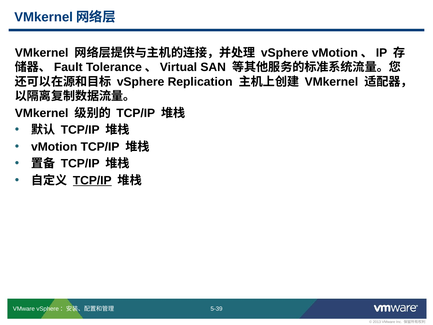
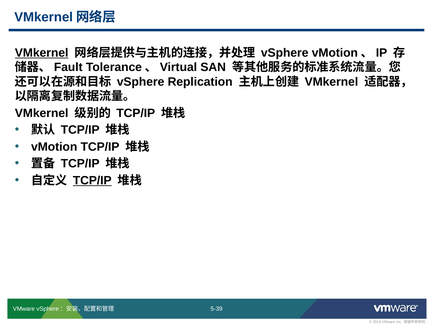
VMkernel underline: none -> present (42, 53)
